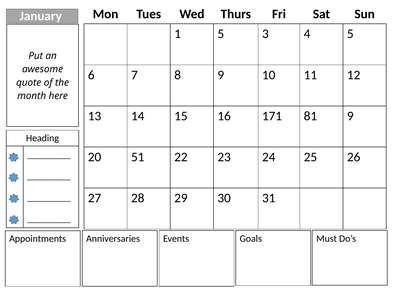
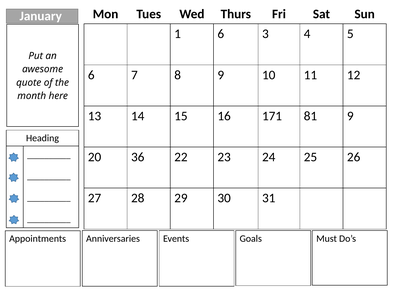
1 5: 5 -> 6 (221, 34)
51: 51 -> 36 (138, 157)
